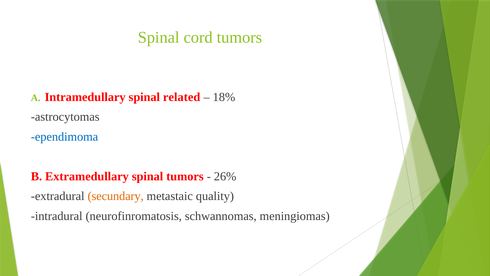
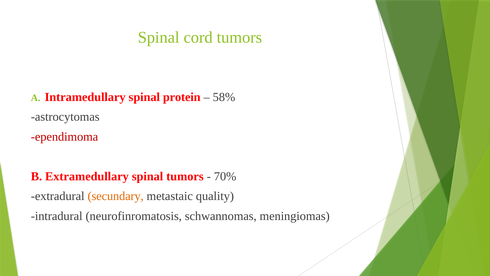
related: related -> protein (182, 97)
18%: 18% -> 58% (224, 97)
ependimoma colour: blue -> red (65, 137)
26%: 26% -> 70% (225, 176)
